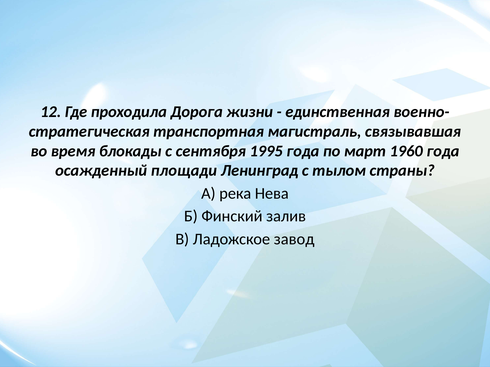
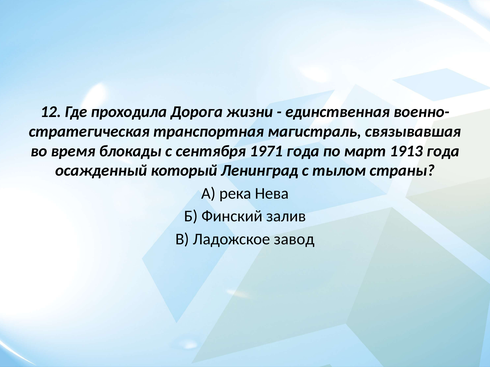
1995: 1995 -> 1971 (266, 151)
1960: 1960 -> 1913 (406, 151)
площади: площади -> который (184, 171)
